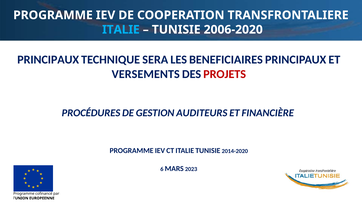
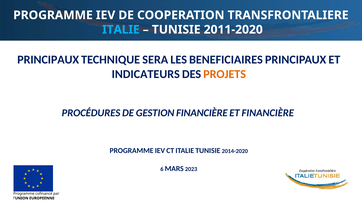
2006-2020: 2006-2020 -> 2011-2020 (233, 30)
VERSEMENTS: VERSEMENTS -> INDICATEURS (146, 74)
PROJETS colour: red -> orange (225, 74)
GESTION AUDITEURS: AUDITEURS -> FINANCIÈRE (202, 113)
